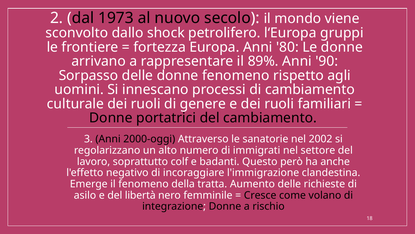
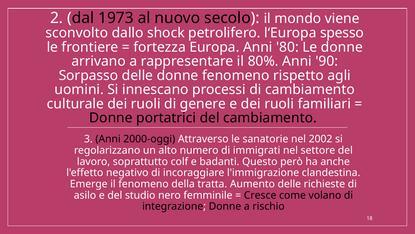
gruppi: gruppi -> spesso (342, 33)
89%: 89% -> 80% (263, 61)
libertà: libertà -> studio (140, 195)
